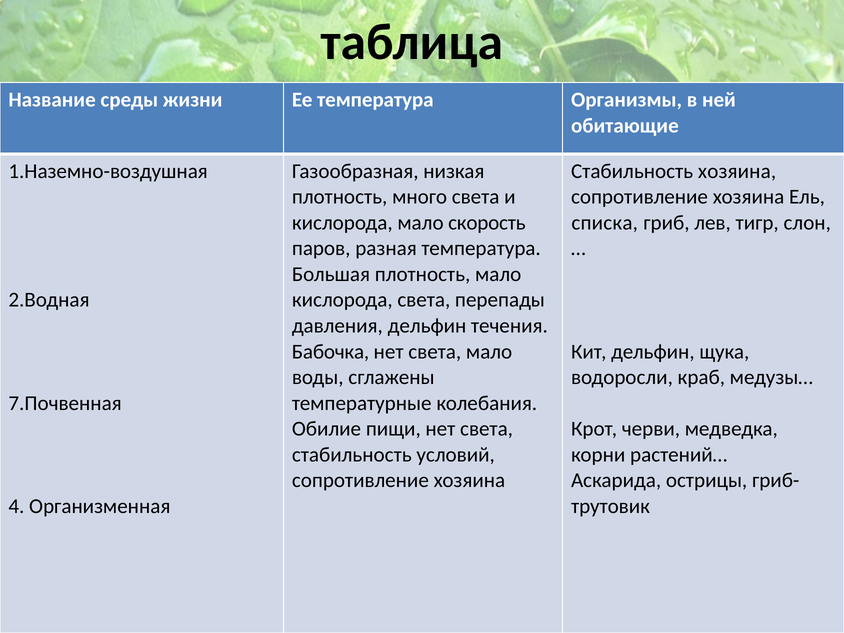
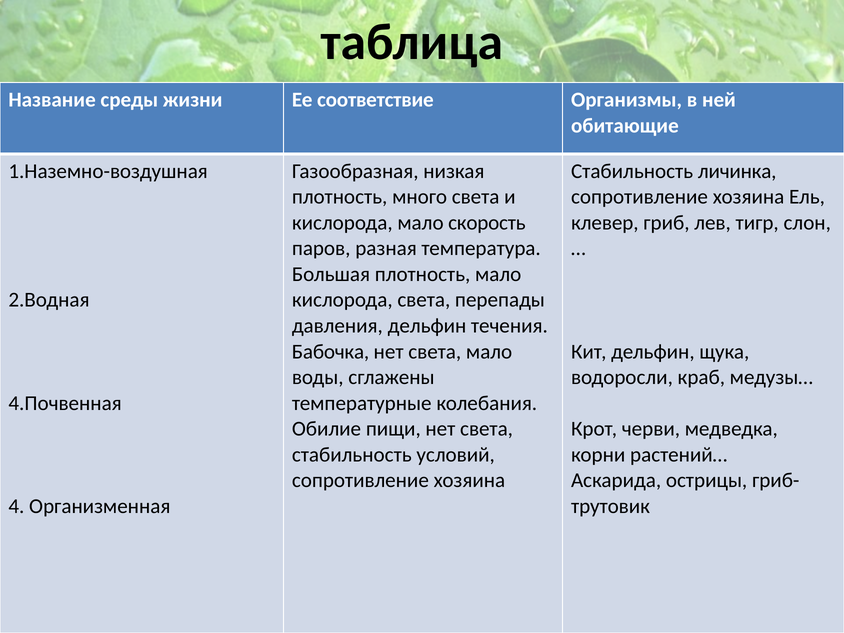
Ее температура: температура -> соответствие (375, 100)
Стабильность хозяина: хозяина -> личинка (737, 171)
списка: списка -> клевер (605, 223)
7.Почвенная: 7.Почвенная -> 4.Почвенная (65, 403)
